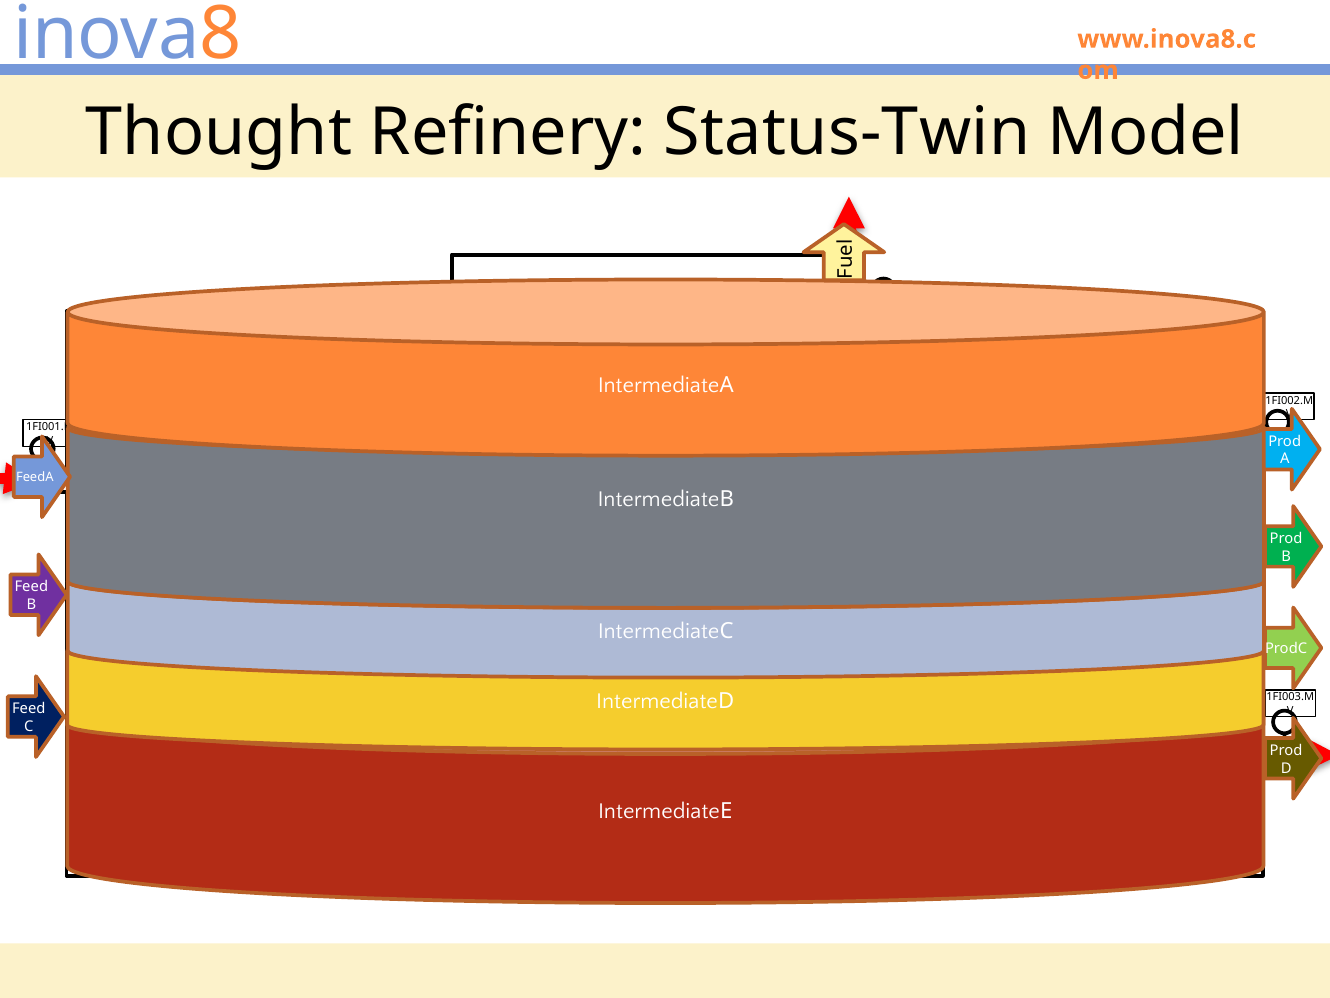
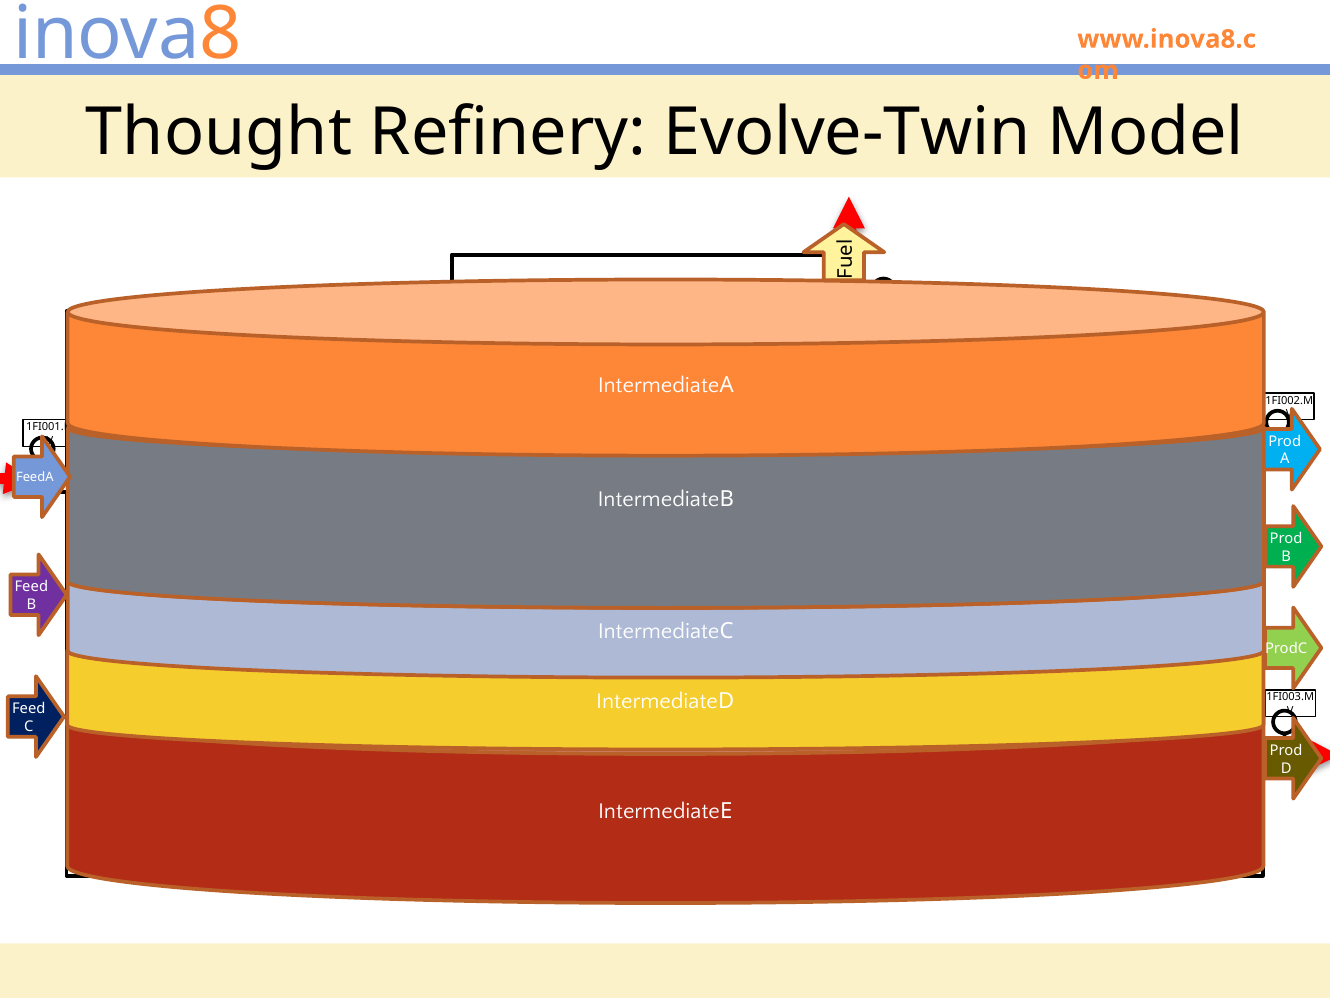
Status-Twin: Status-Twin -> Evolve-Twin (847, 132)
